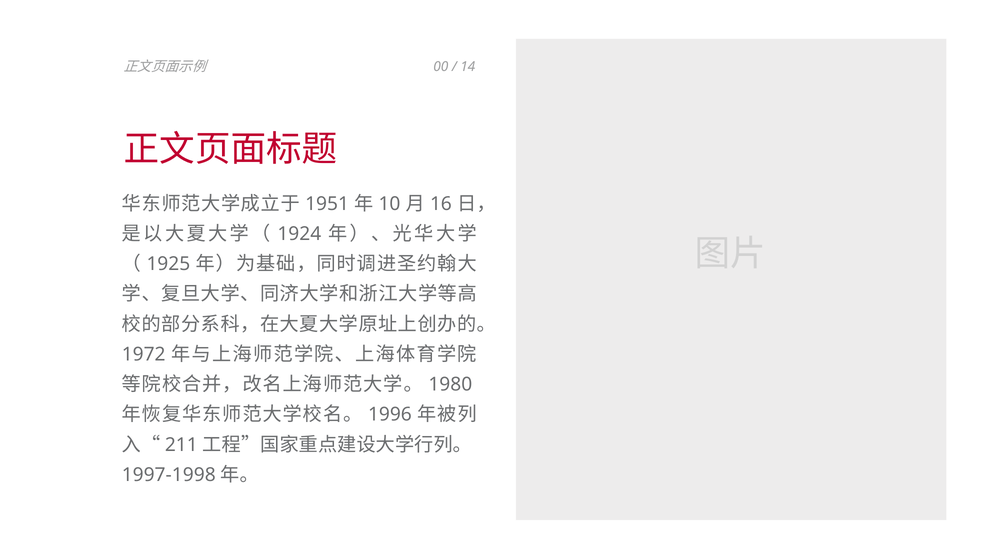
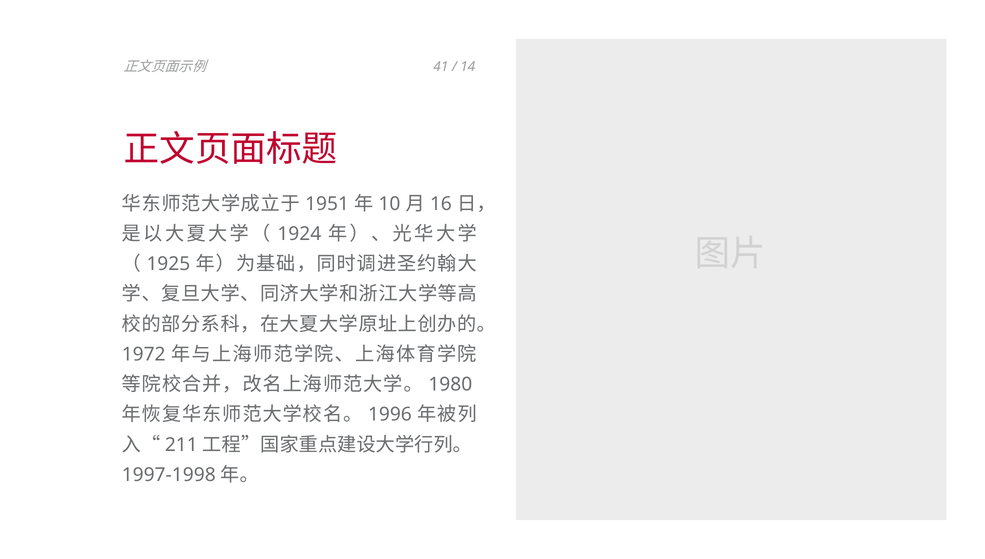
00: 00 -> 41 (441, 67)
